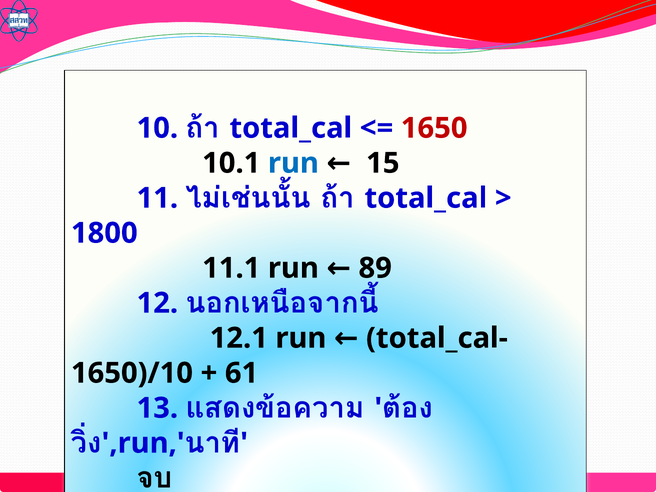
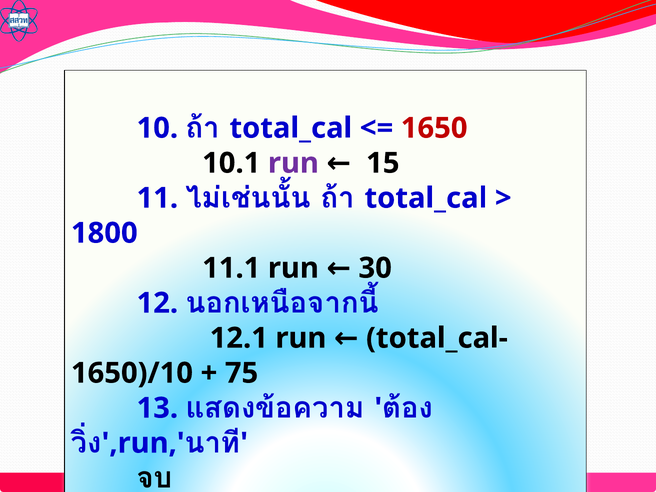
run colour: blue -> purple (293, 163)
89: 89 -> 30 (375, 268)
61: 61 -> 75 (242, 373)
